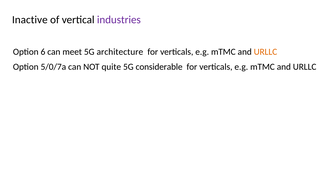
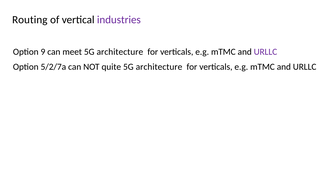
Inactive: Inactive -> Routing (30, 20)
6: 6 -> 9 (43, 52)
URLLC colour: orange -> purple (265, 52)
5/0/7a: 5/0/7a -> 5/2/7a (53, 67)
considerable: considerable -> architecture (159, 67)
